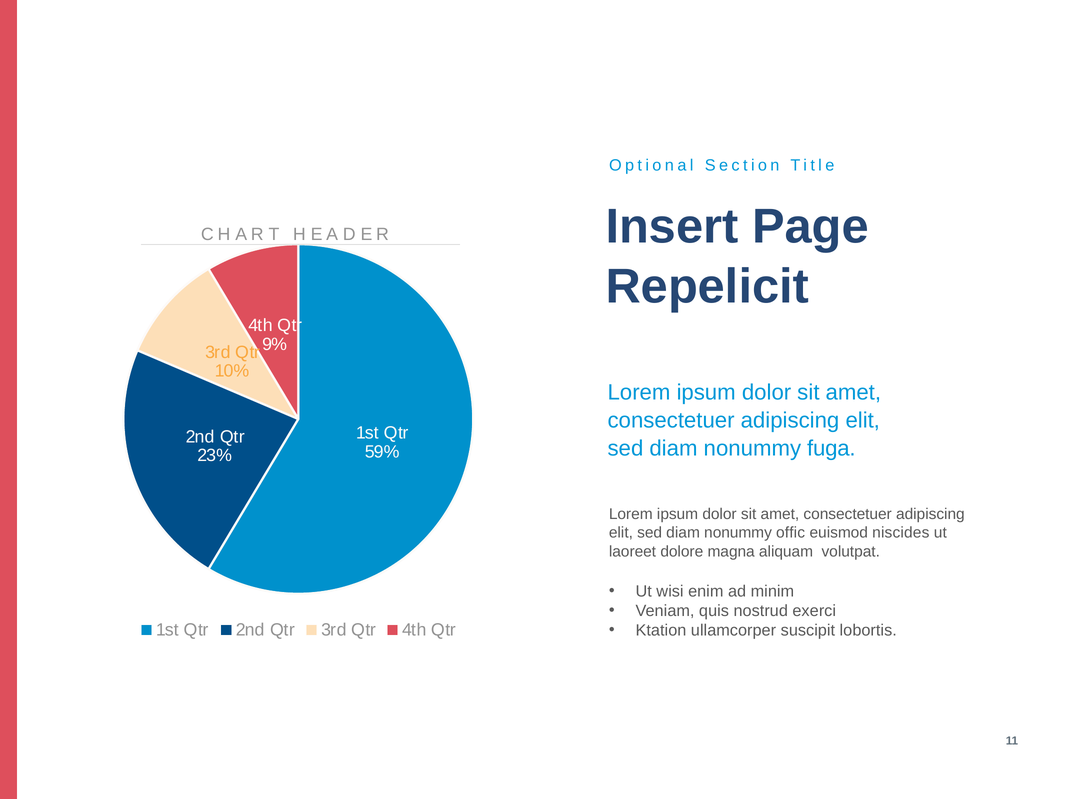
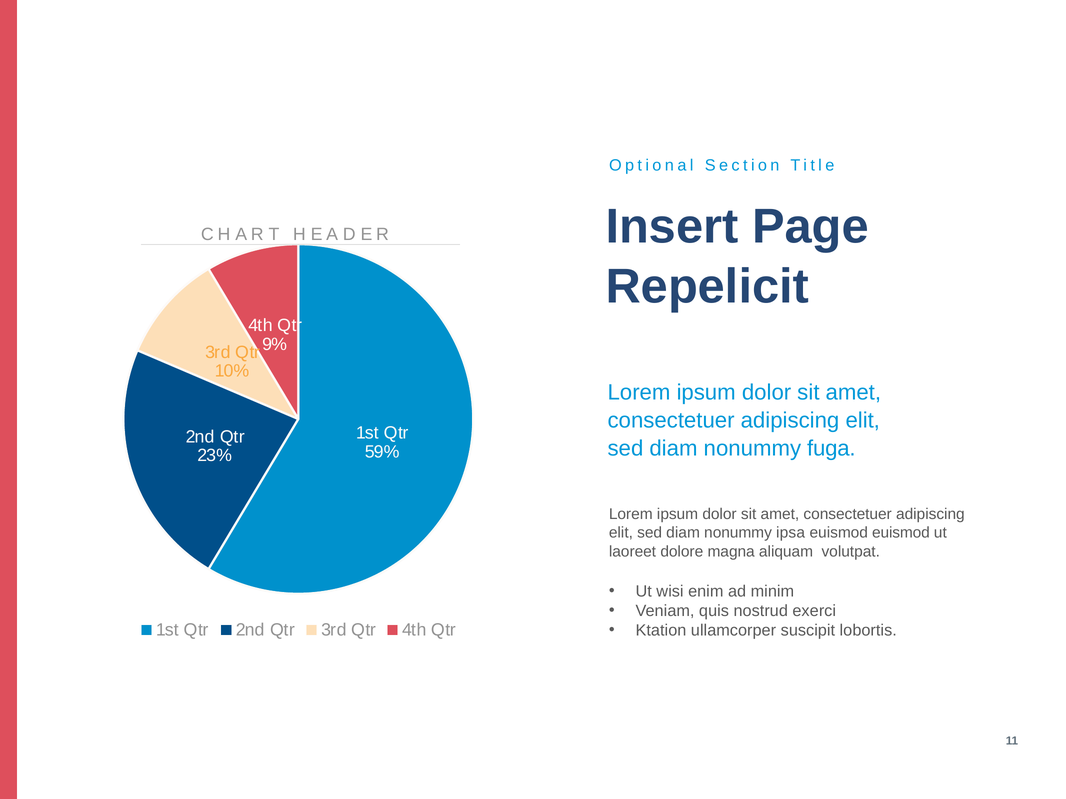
offic: offic -> ipsa (791, 533)
euismod niscides: niscides -> euismod (901, 533)
